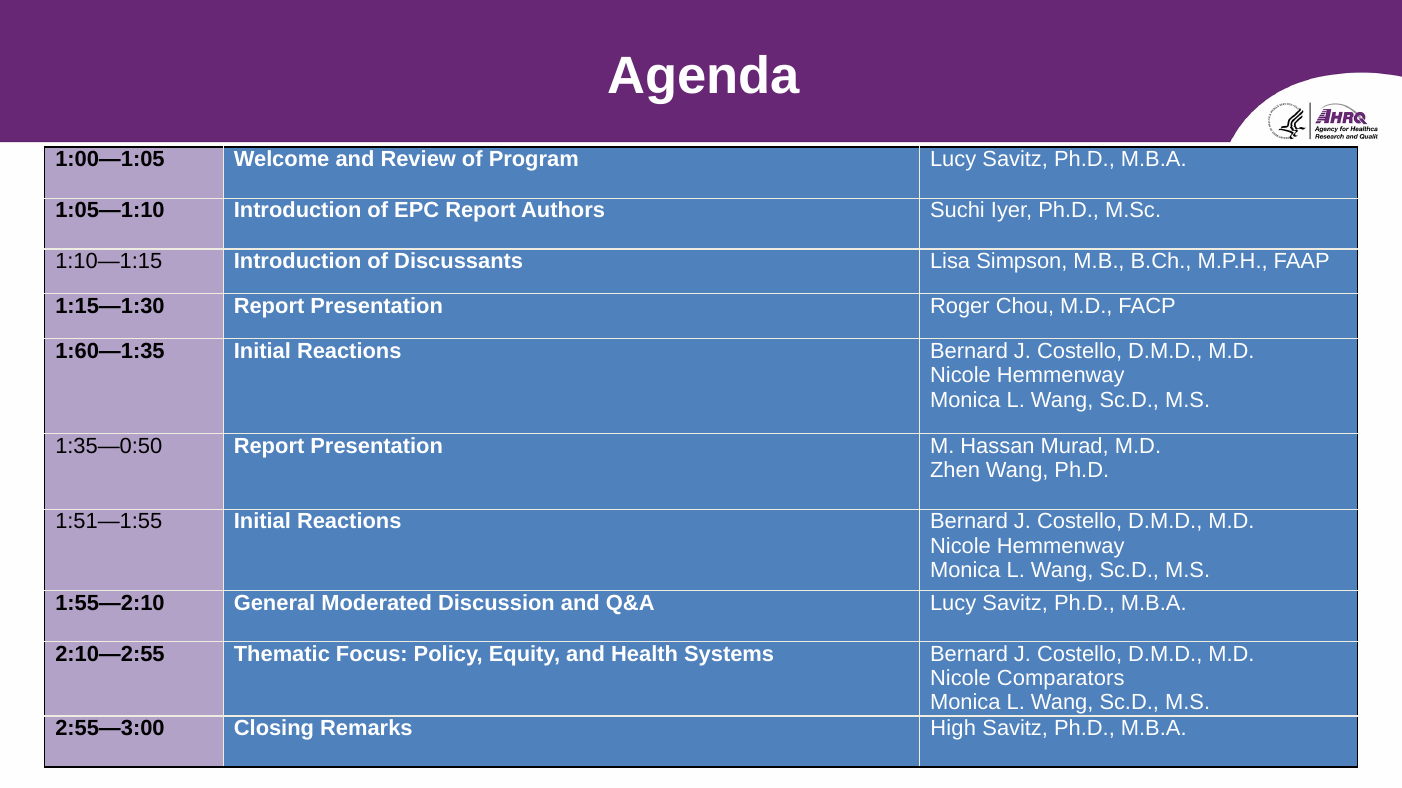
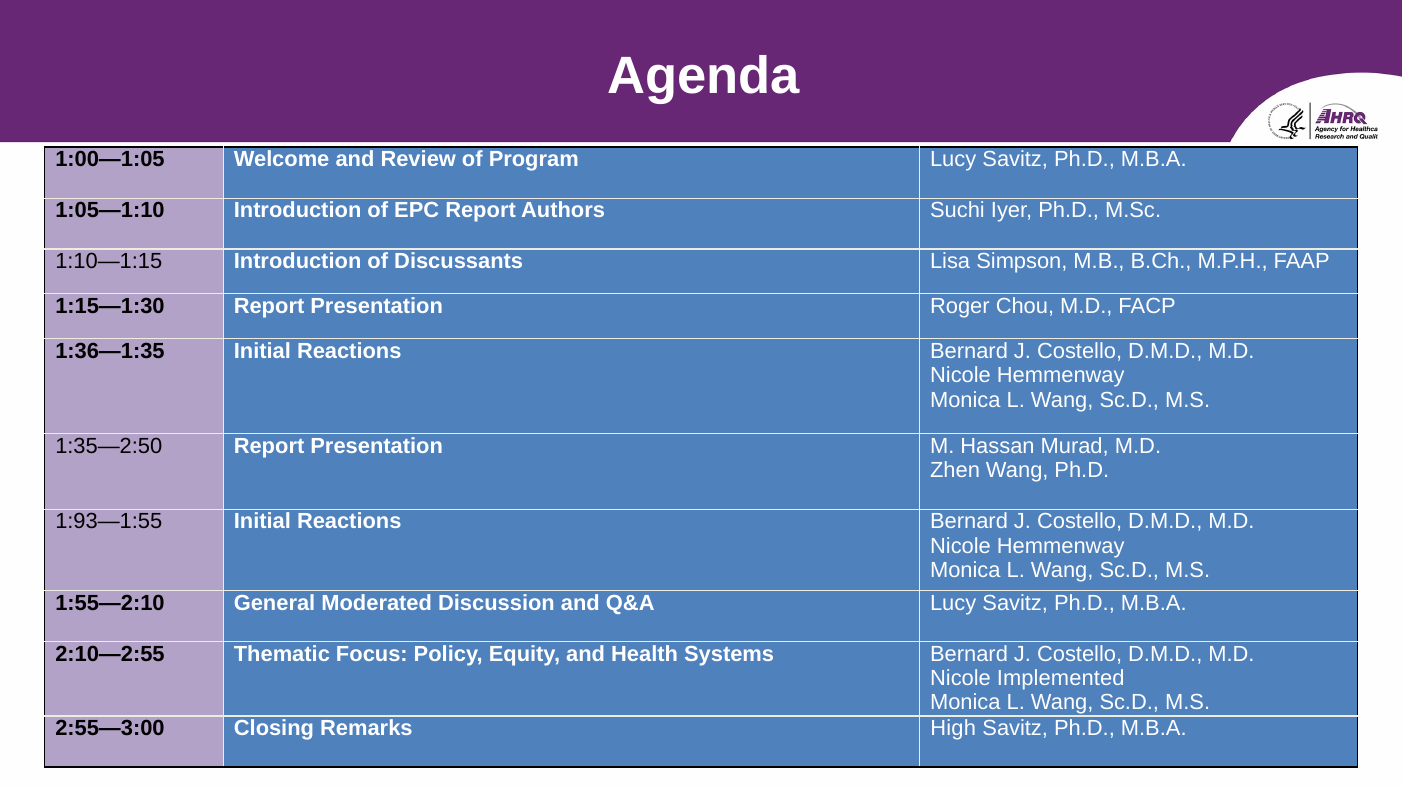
1:60—1:35: 1:60—1:35 -> 1:36—1:35 (110, 352)
1:35—0:50: 1:35—0:50 -> 1:35—2:50 (109, 447)
1:51—1:55: 1:51—1:55 -> 1:93—1:55 (109, 522)
Comparators: Comparators -> Implemented (1061, 679)
